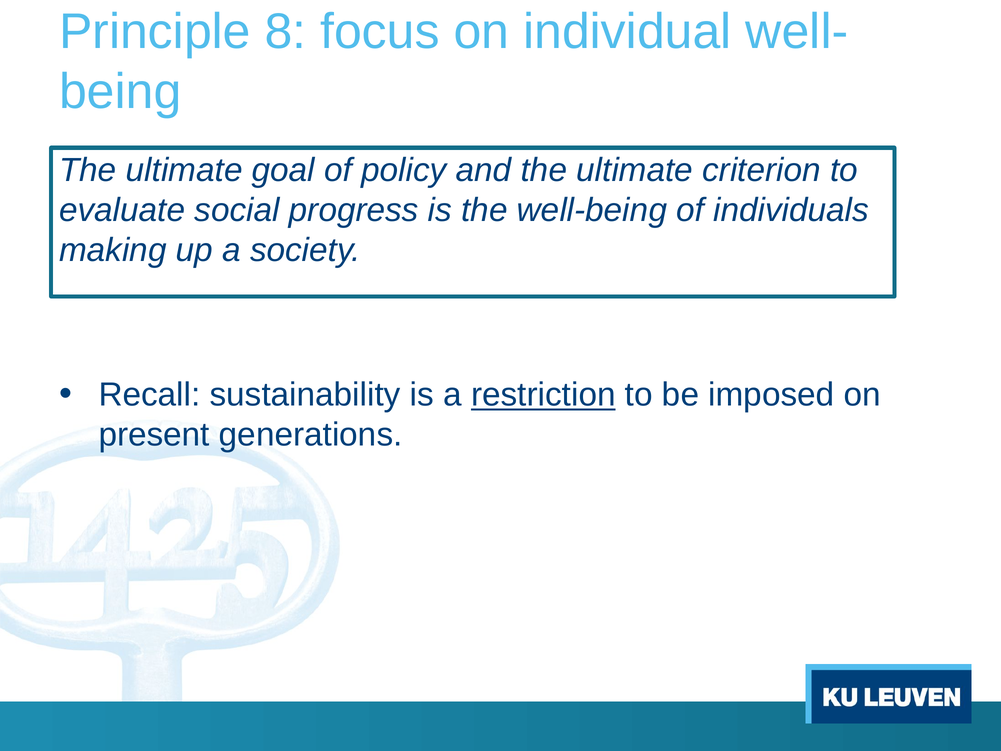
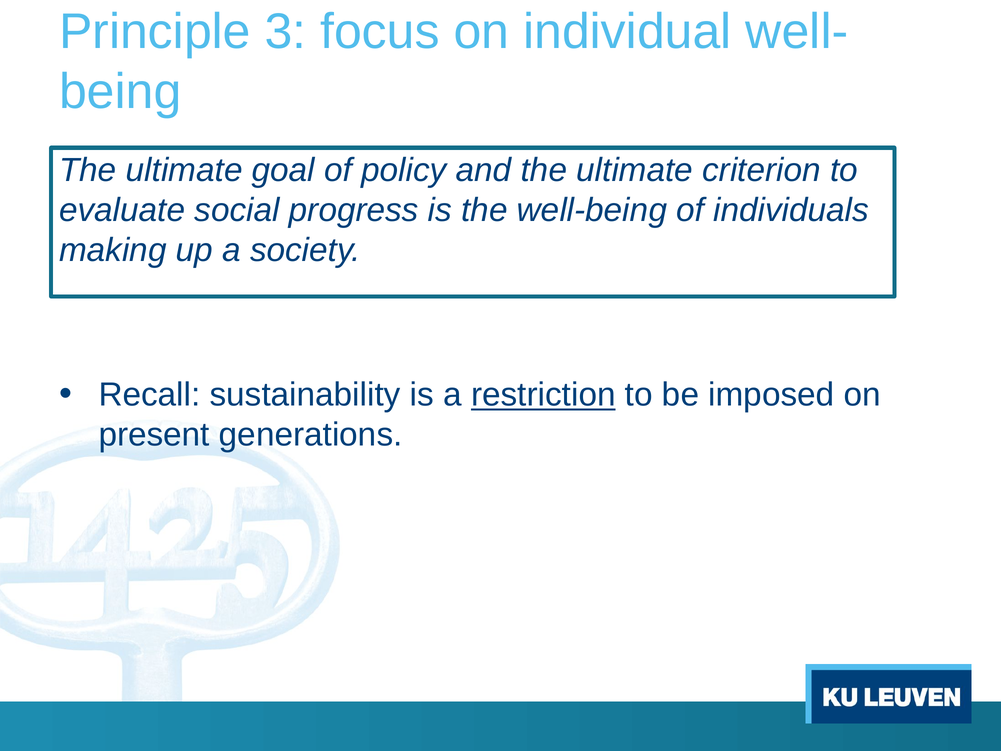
8: 8 -> 3 (286, 32)
